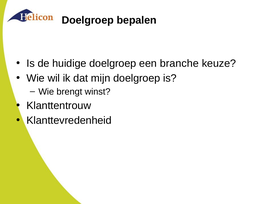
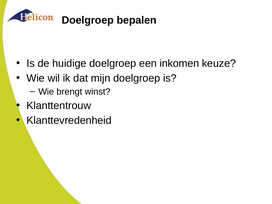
branche: branche -> inkomen (179, 63)
